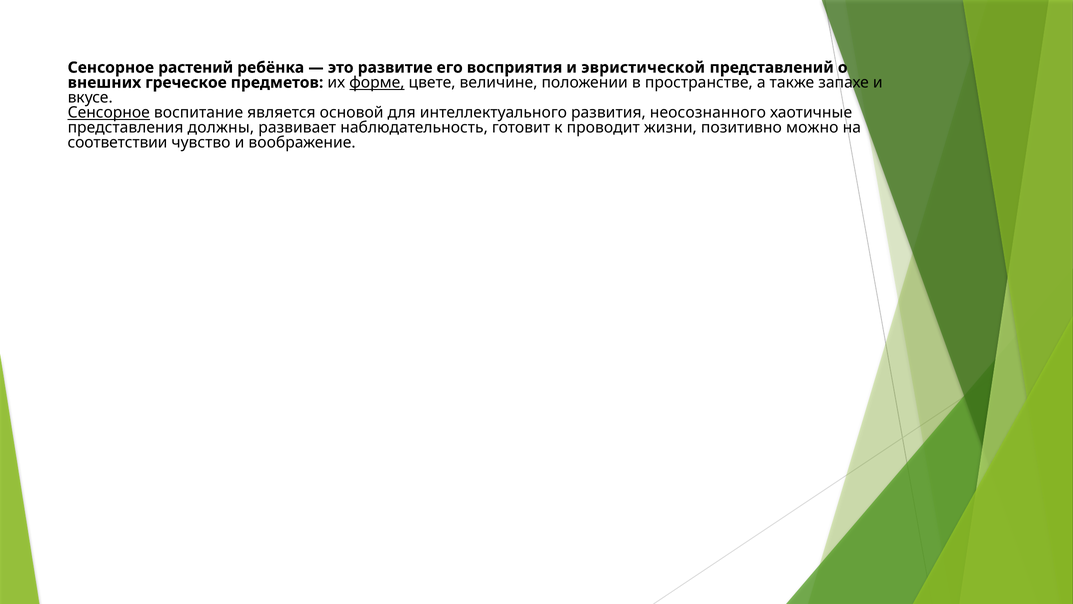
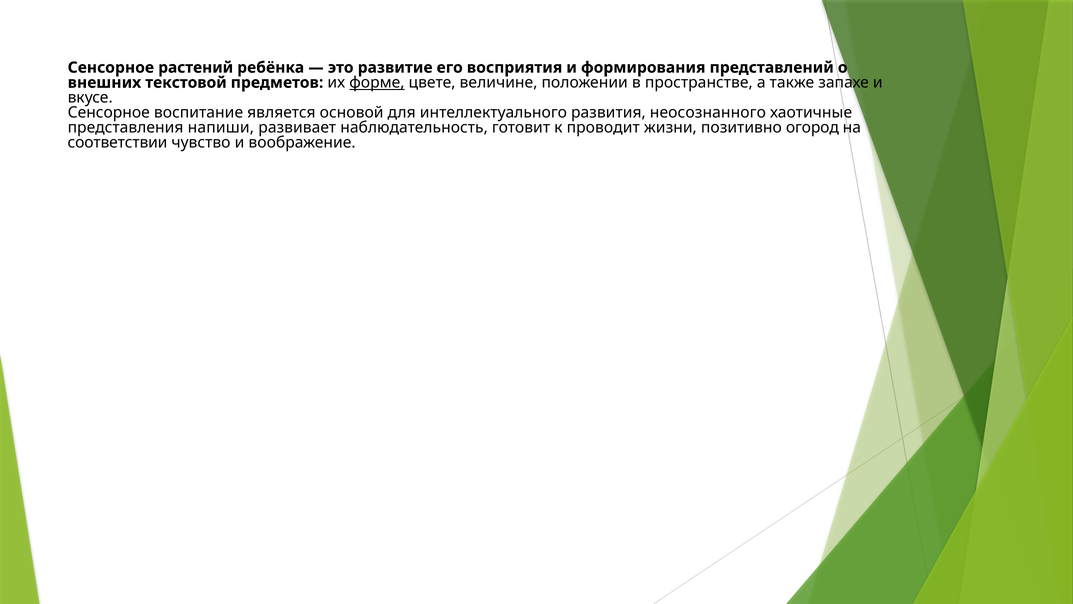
эвристической: эвристической -> формирования (643, 68)
греческое: греческое -> текстовой (186, 83)
Сенсорное underline: present -> none (109, 113)
должны: должны -> напиши (221, 128)
можно: можно -> огород (812, 128)
